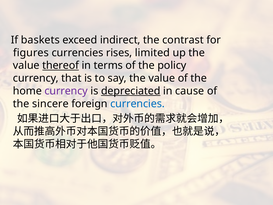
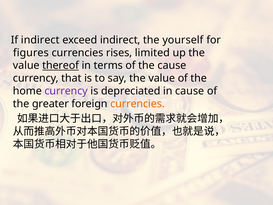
If baskets: baskets -> indirect (40, 40)
contrast: contrast -> yourself (183, 40)
the policy: policy -> cause (172, 65)
depreciated underline: present -> none (131, 91)
sincere: sincere -> greater (50, 104)
currencies colour: blue -> orange (138, 104)
